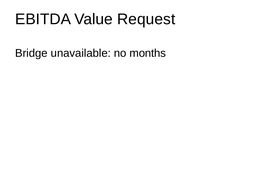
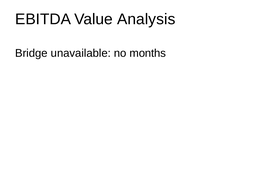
Request: Request -> Analysis (146, 19)
